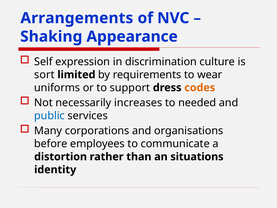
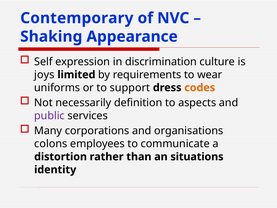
Arrangements: Arrangements -> Contemporary (77, 18)
sort: sort -> joys (44, 75)
increases: increases -> definition (138, 103)
needed: needed -> aspects (197, 103)
public colour: blue -> purple (49, 116)
before: before -> colons (51, 144)
